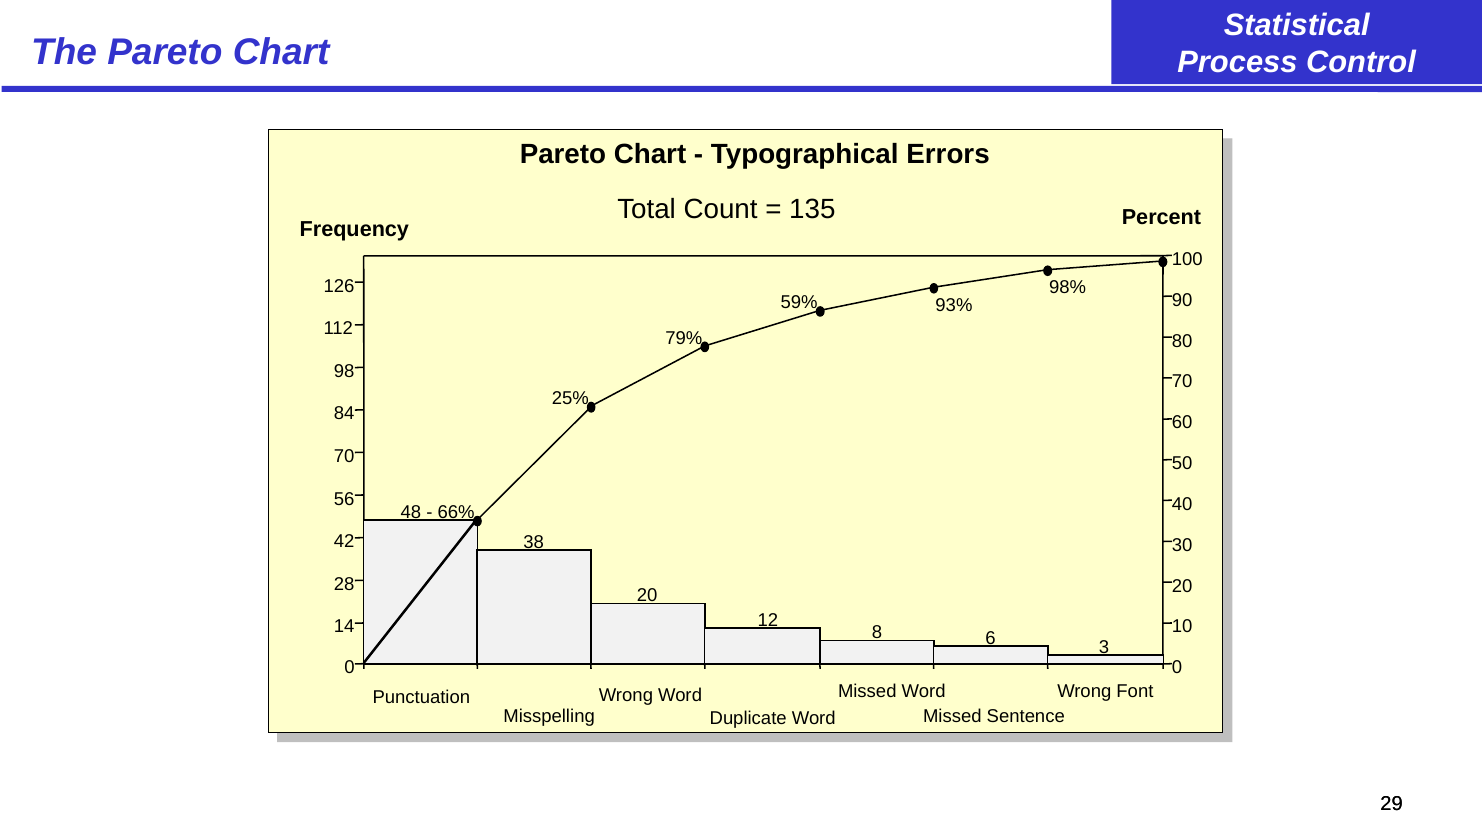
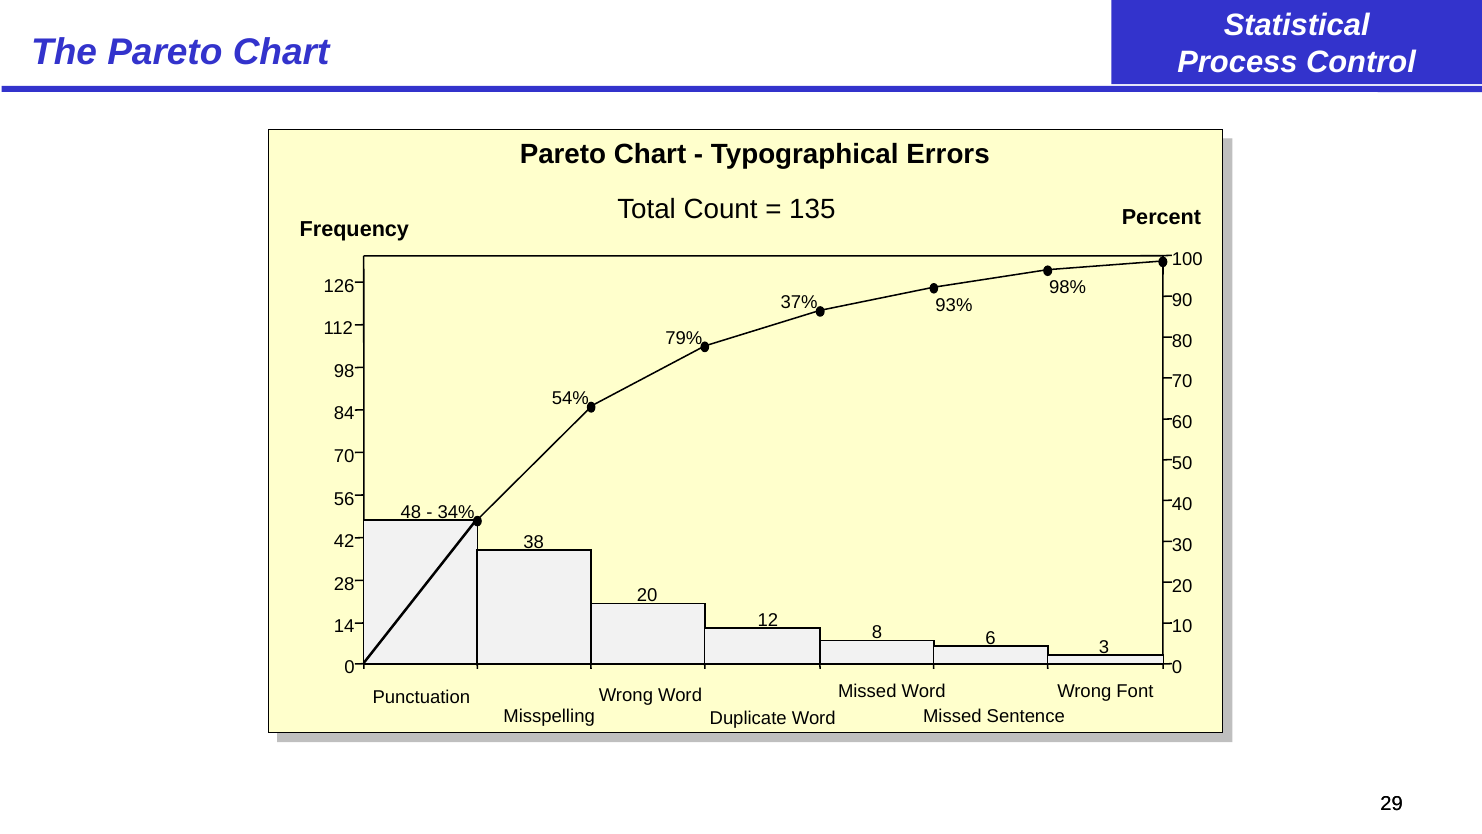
59%: 59% -> 37% (799, 303)
25%: 25% -> 54% (570, 398)
66%: 66% -> 34% (456, 512)
